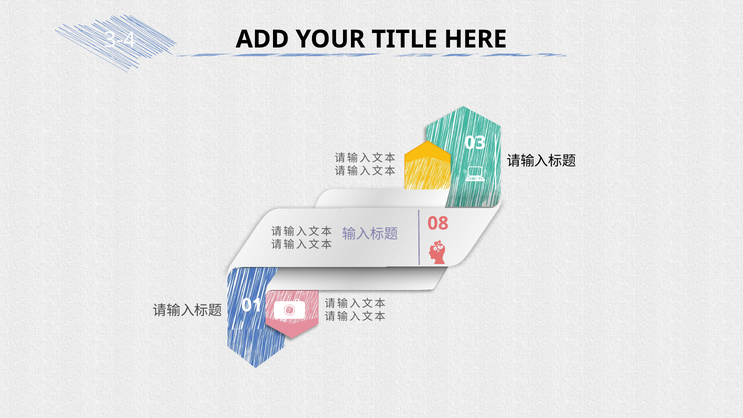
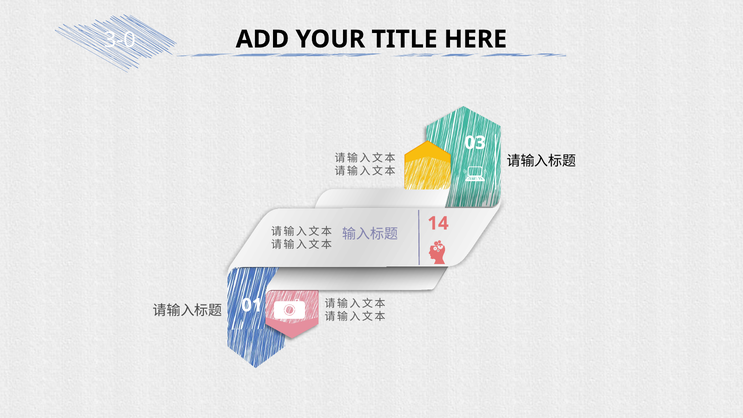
3-4: 3-4 -> 3-0 (120, 40)
08: 08 -> 14 (438, 223)
